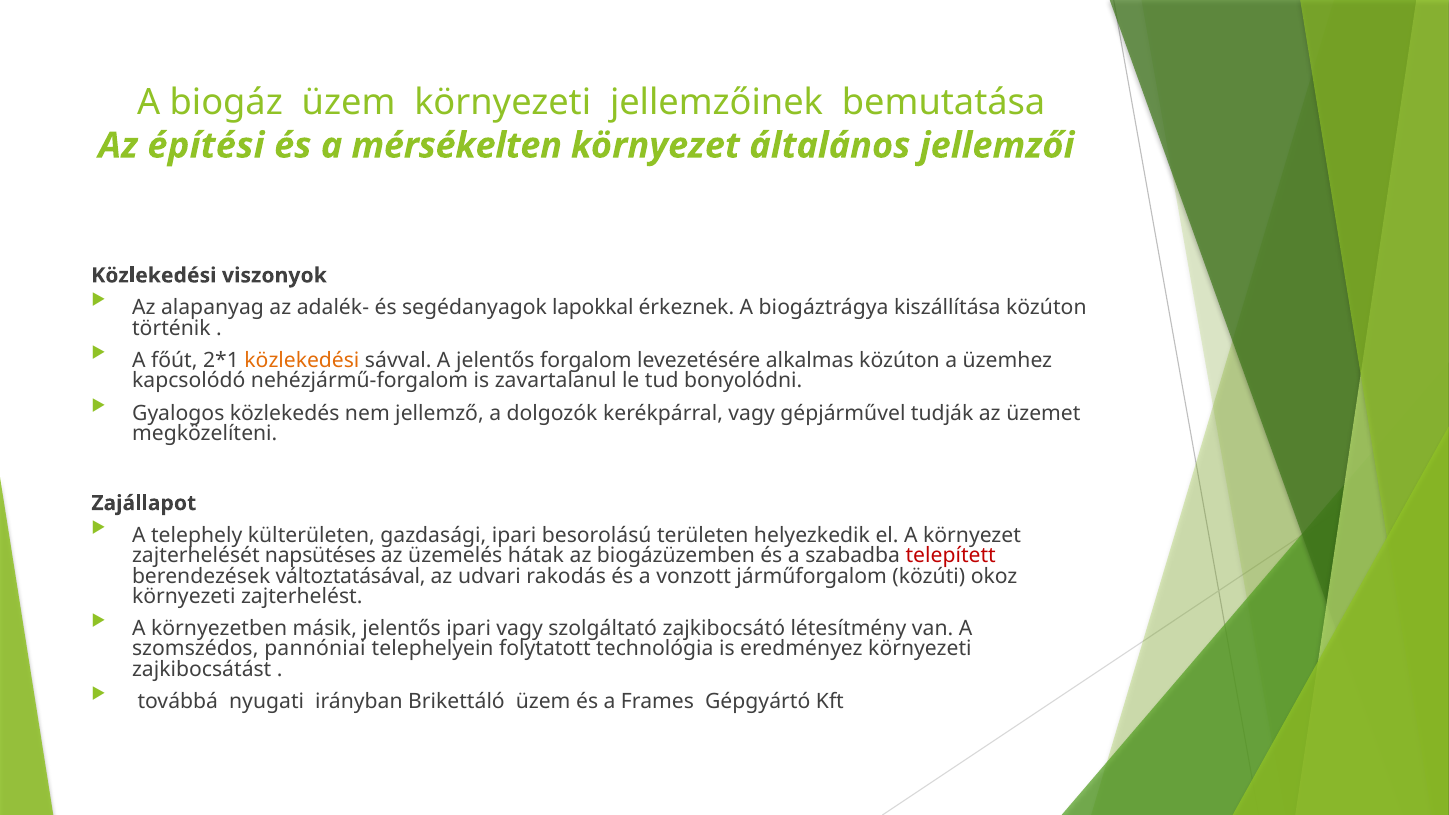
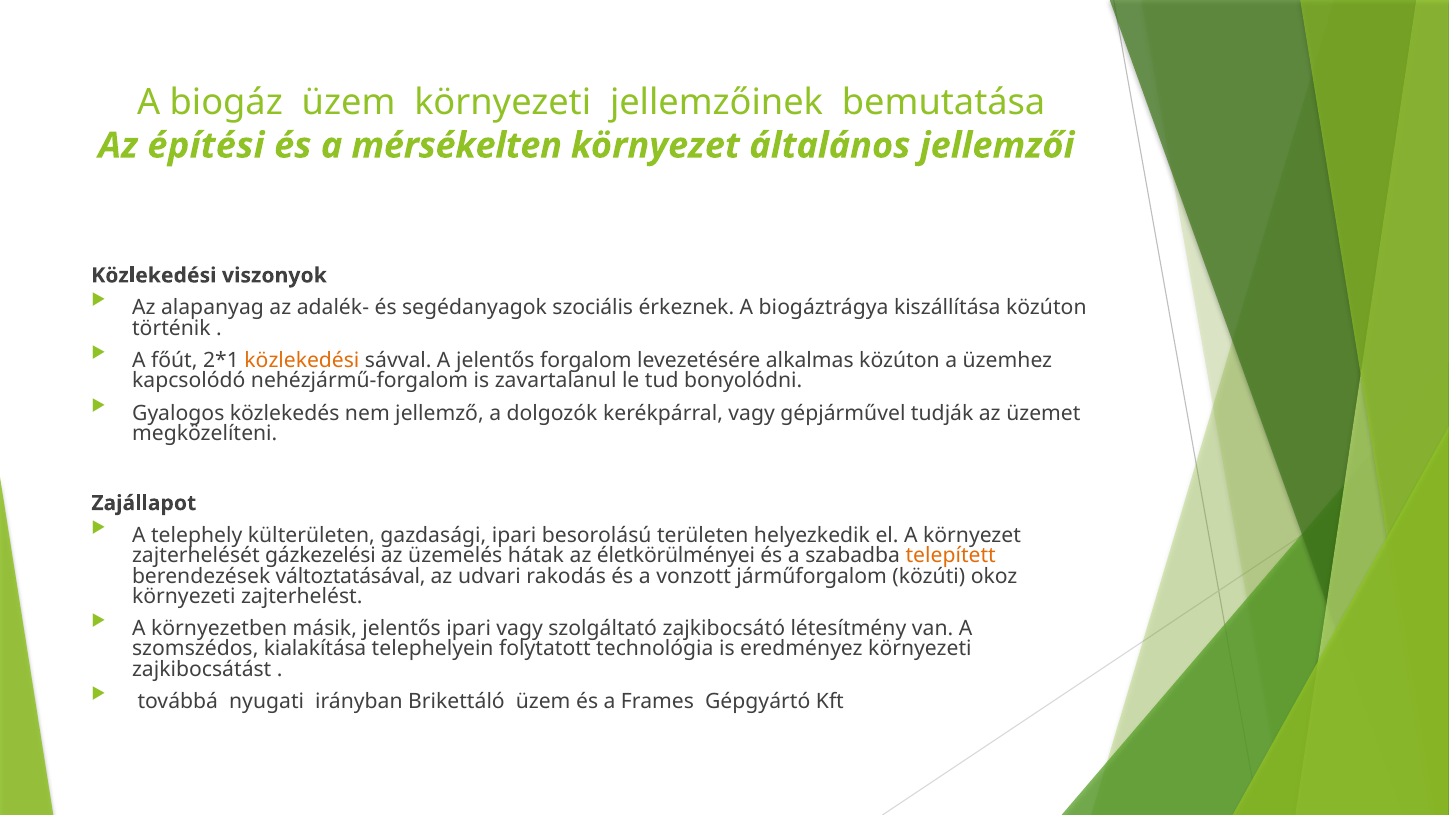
lapokkal: lapokkal -> szociális (593, 308)
napsütéses: napsütéses -> gázkezelési (320, 556)
biogázüzemben: biogázüzemben -> életkörülményei (676, 556)
telepített colour: red -> orange (951, 556)
pannóniai: pannóniai -> kialakítása (315, 649)
